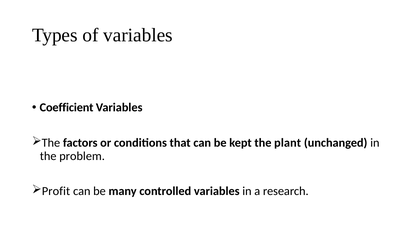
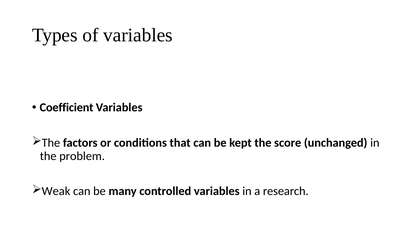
plant: plant -> score (288, 143)
Profit: Profit -> Weak (56, 191)
